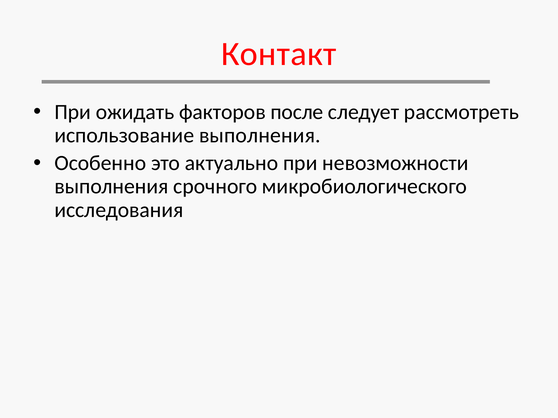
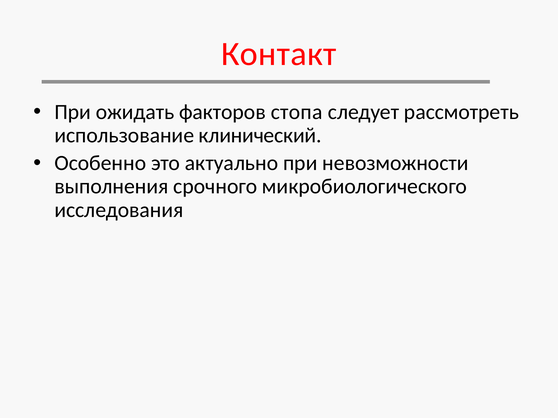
после: после -> стопа (297, 112)
использование выполнения: выполнения -> клинический (260, 135)
